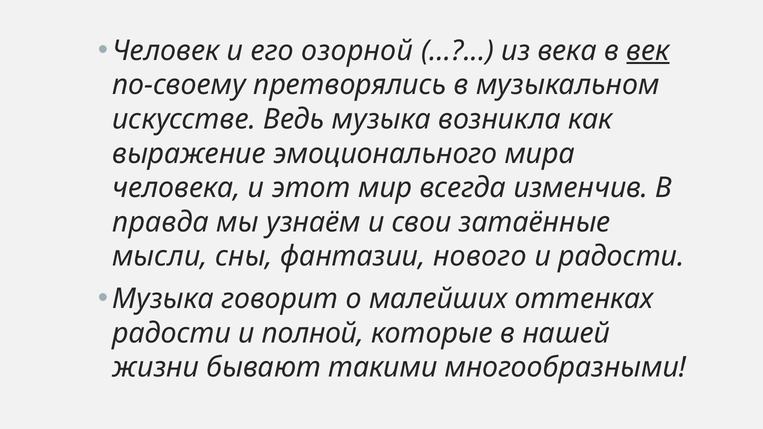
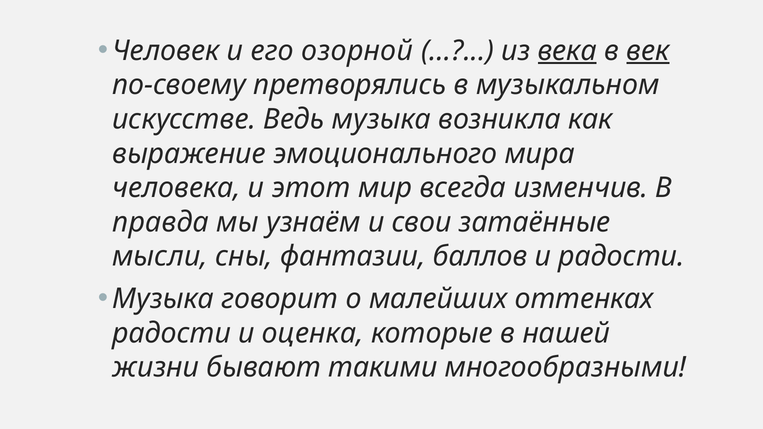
века underline: none -> present (567, 51)
нового: нового -> баллов (480, 257)
полной: полной -> оценка (313, 333)
